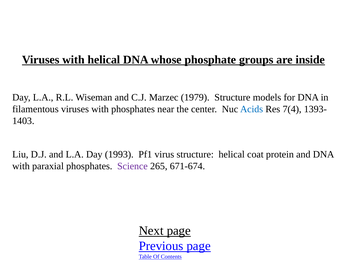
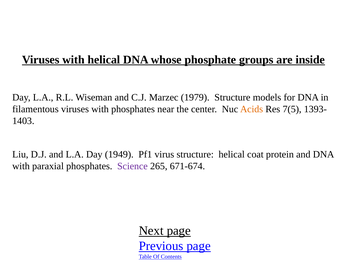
Acids colour: blue -> orange (252, 109)
7(4: 7(4 -> 7(5 (292, 109)
1993: 1993 -> 1949 (119, 154)
